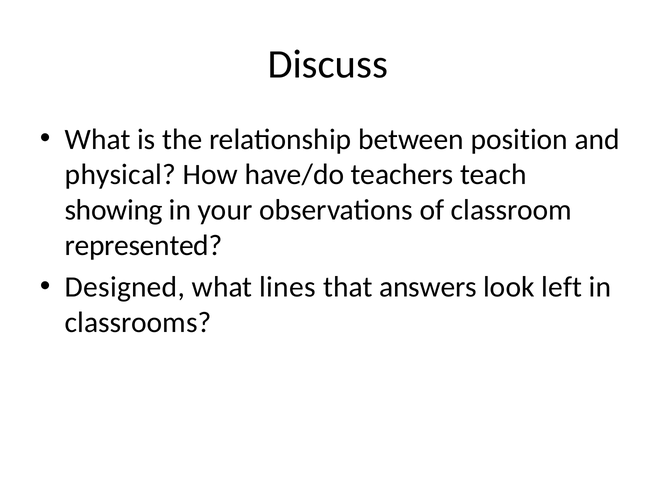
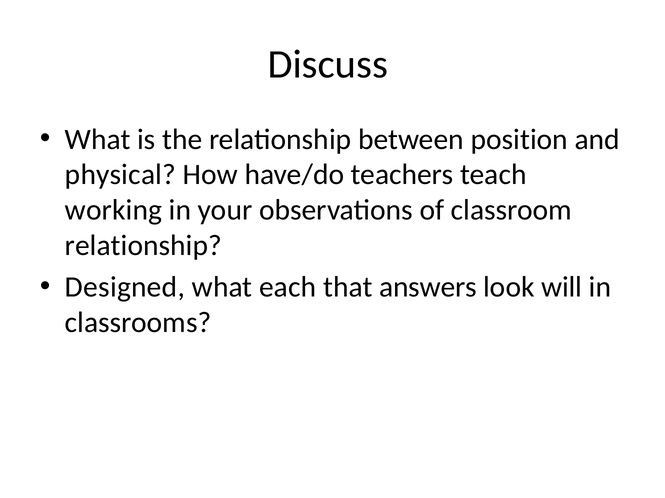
showing: showing -> working (114, 210)
represented: represented -> relationship (143, 246)
lines: lines -> each (288, 287)
left: left -> will (562, 287)
